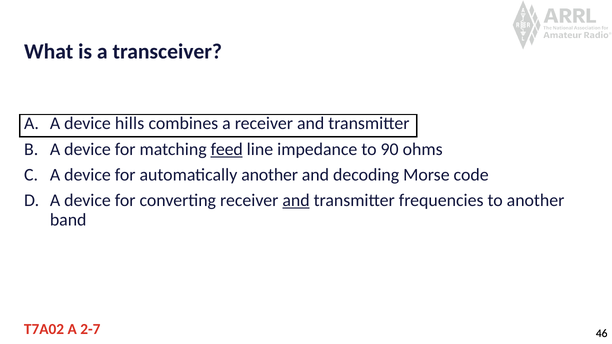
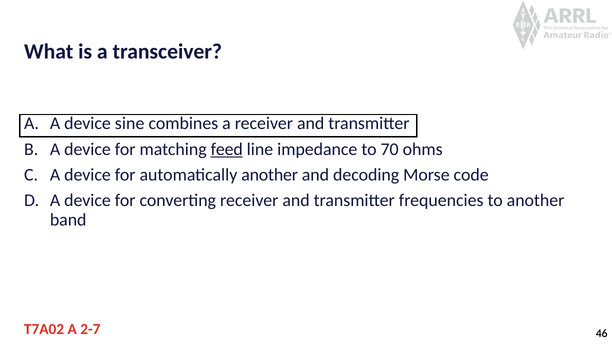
hills: hills -> sine (130, 124)
90: 90 -> 70 (390, 149)
and underline: present -> none (296, 201)
